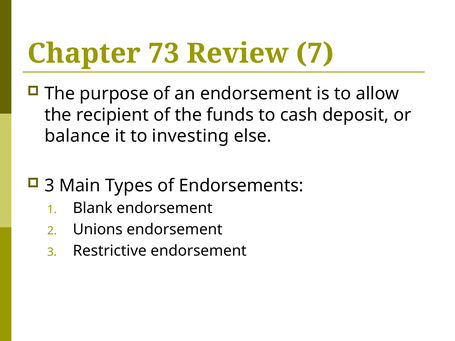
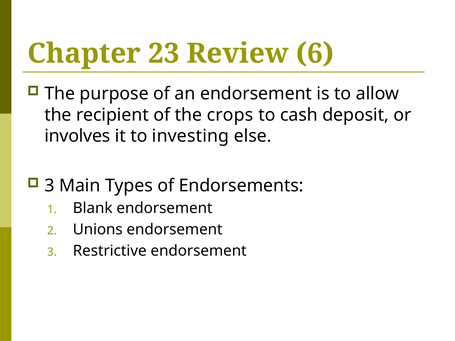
73: 73 -> 23 (164, 54)
7: 7 -> 6 (315, 54)
funds: funds -> crops (230, 115)
balance: balance -> involves (77, 136)
